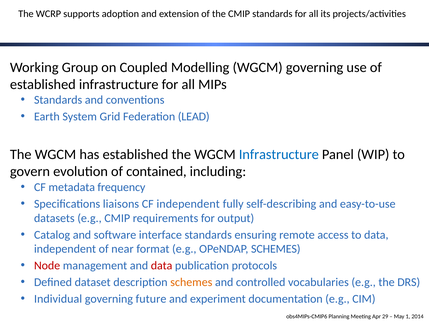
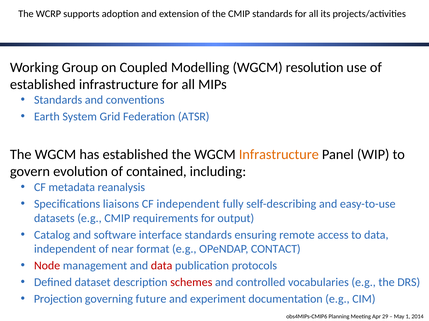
WGCM governing: governing -> resolution (315, 68)
LEAD: LEAD -> ATSR (194, 117)
Infrastructure colour: blue -> orange (279, 155)
frequency: frequency -> reanalysis (121, 188)
OPeNDAP SCHEMES: SCHEMES -> CONTACT (276, 250)
schemes colour: orange -> red (191, 283)
Individual: Individual -> Projection (58, 300)
